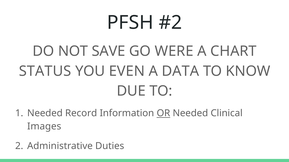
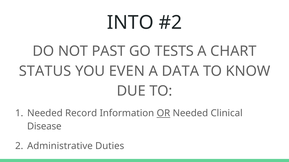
PFSH: PFSH -> INTO (130, 23)
SAVE: SAVE -> PAST (108, 51)
WERE: WERE -> TESTS (174, 51)
Images: Images -> Disease (44, 127)
